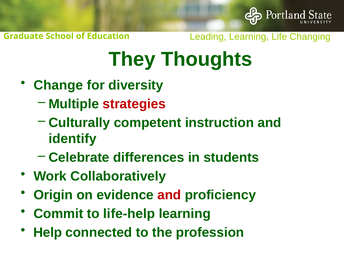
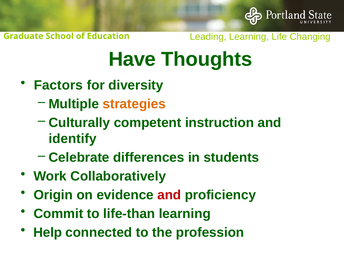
They: They -> Have (132, 59)
Change: Change -> Factors (58, 85)
strategies colour: red -> orange (134, 104)
life-help: life-help -> life-than (129, 214)
